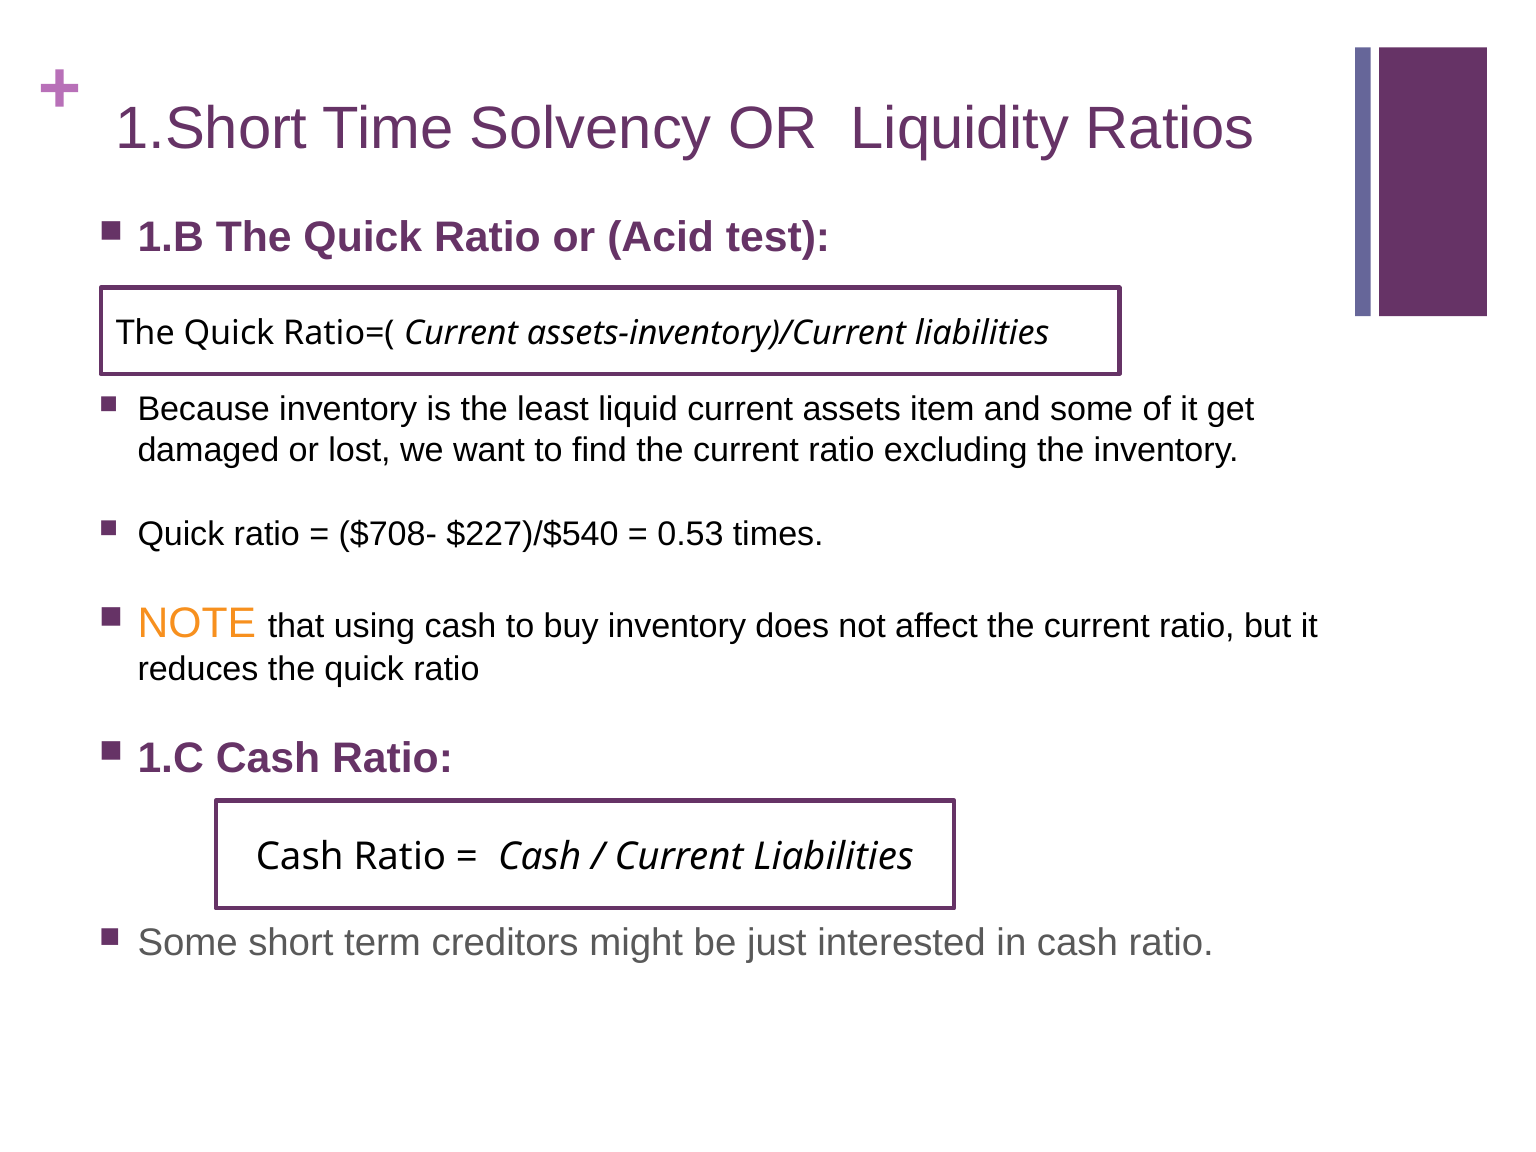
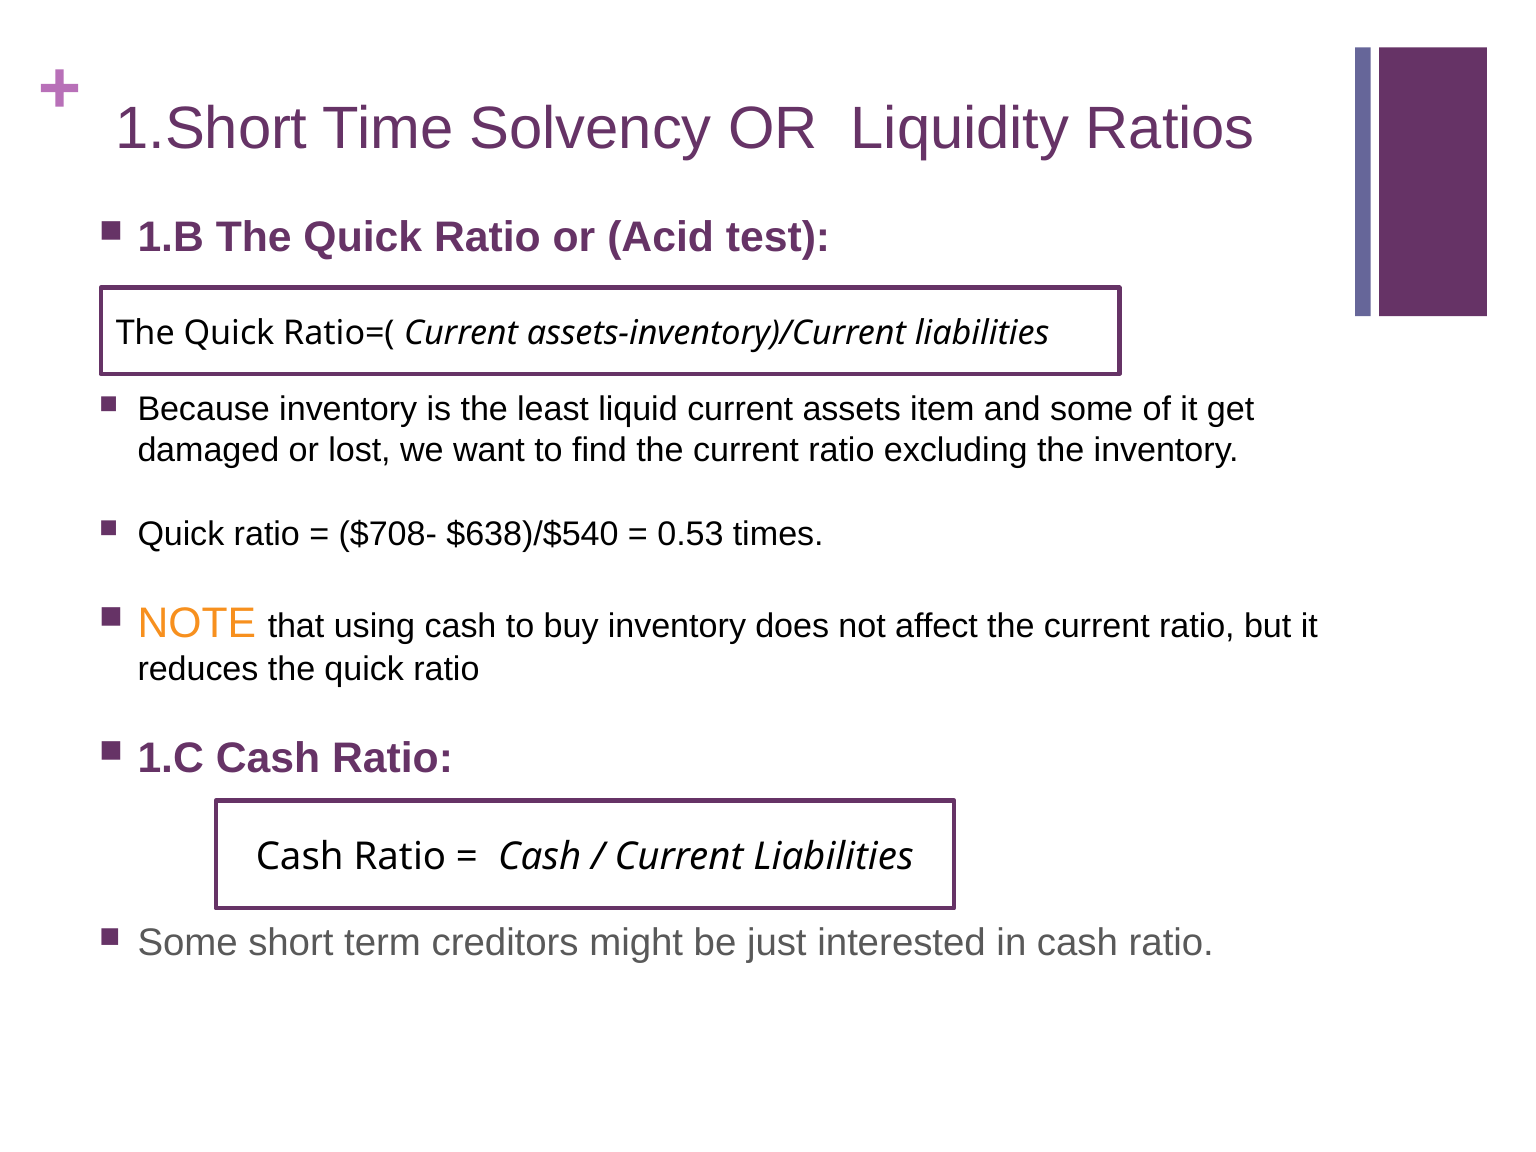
$227)/$540: $227)/$540 -> $638)/$540 (532, 534)
